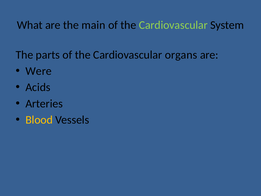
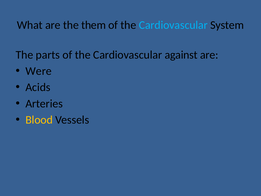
main: main -> them (94, 25)
Cardiovascular colour: light green -> light blue (173, 25)
organs: organs -> against (181, 55)
